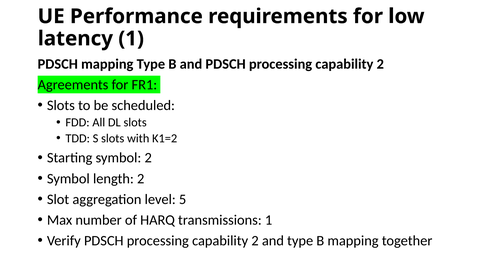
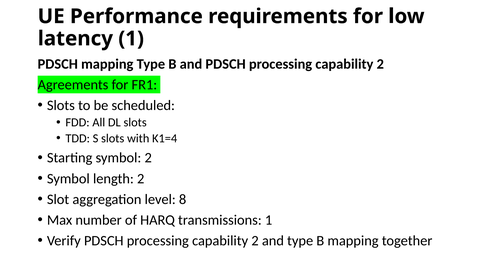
K1=2: K1=2 -> K1=4 (165, 138)
5: 5 -> 8 (183, 199)
